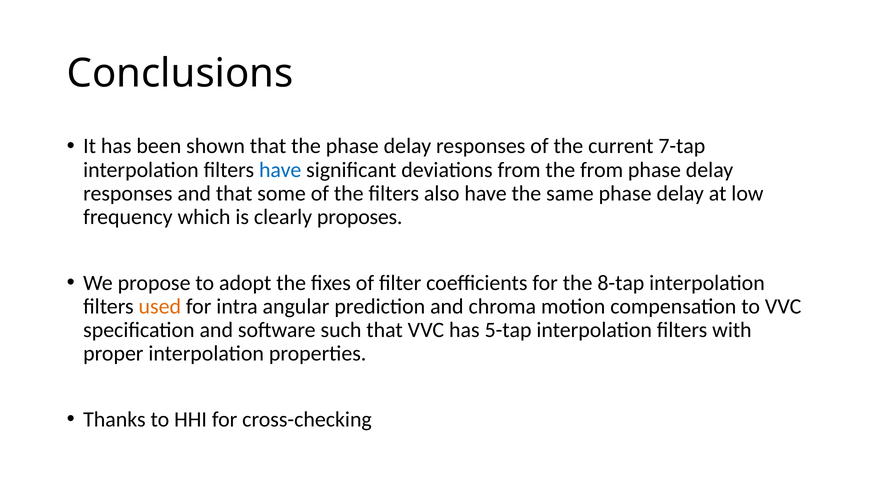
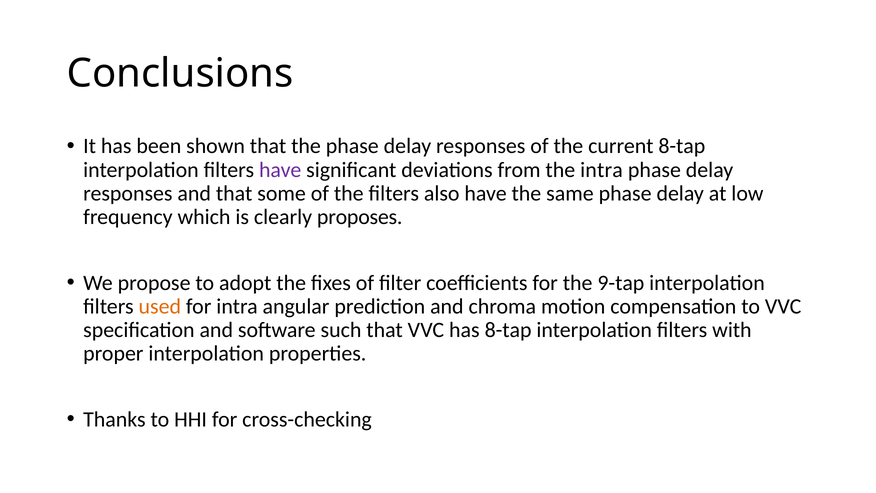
current 7-tap: 7-tap -> 8-tap (682, 146)
have colour: blue -> purple (280, 170)
the from: from -> intra (601, 170)
8-tap: 8-tap -> 9-tap (621, 283)
has 5-tap: 5-tap -> 8-tap (508, 330)
